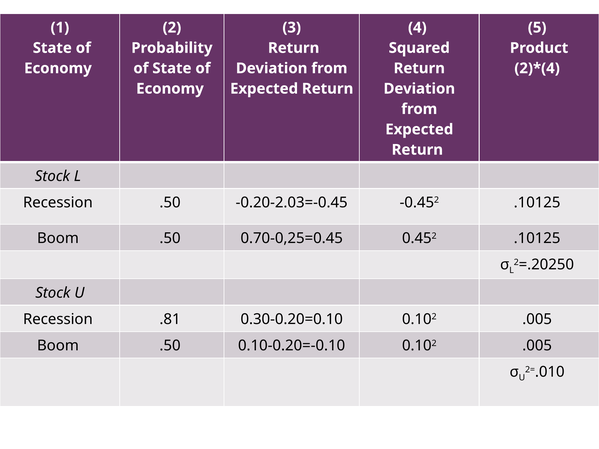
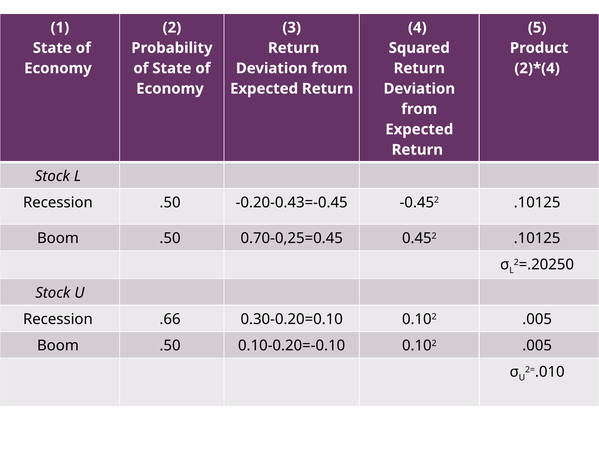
-0.20-2.03=-0.45: -0.20-2.03=-0.45 -> -0.20-0.43=-0.45 (292, 203)
.81: .81 -> .66 (170, 319)
